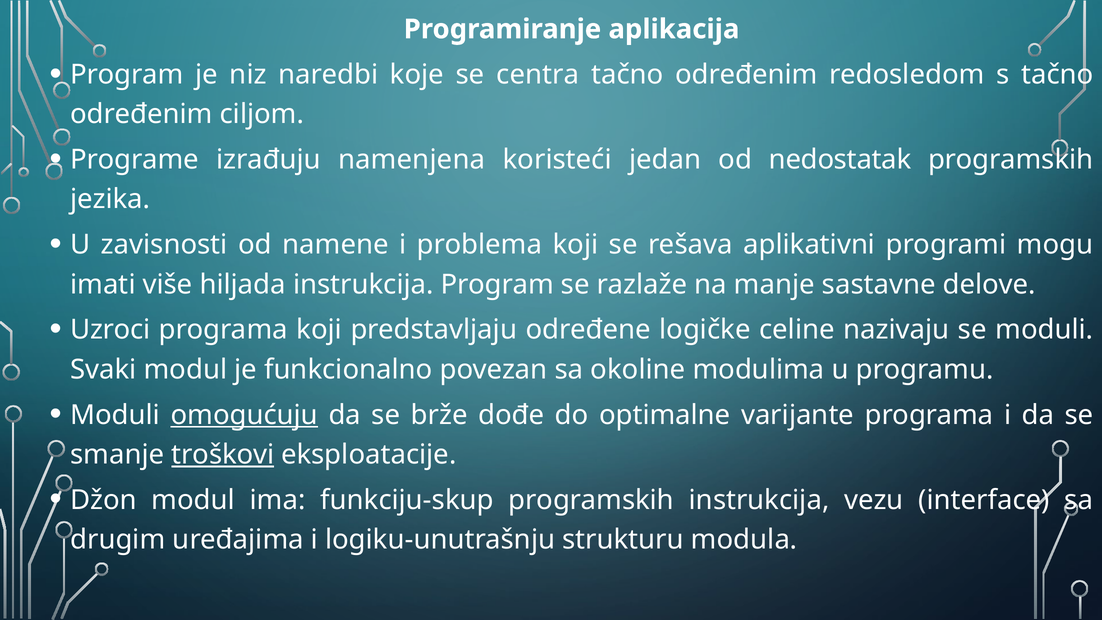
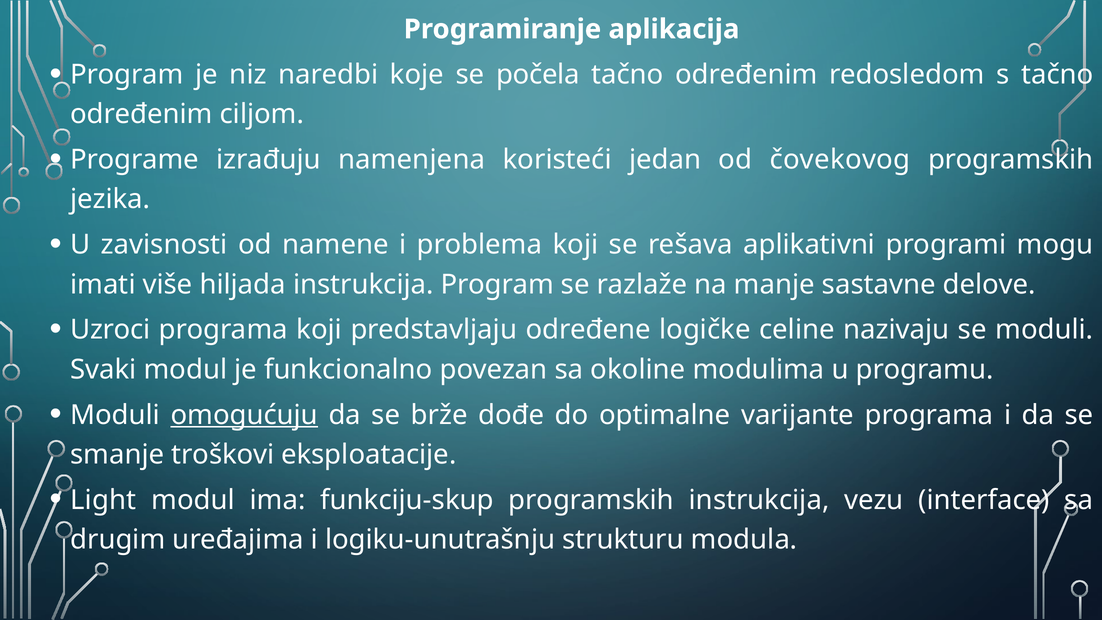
centra: centra -> počela (538, 75)
nedostatak: nedostatak -> čovekovog (840, 160)
troškovi underline: present -> none (223, 454)
Džon: Džon -> Light (103, 500)
